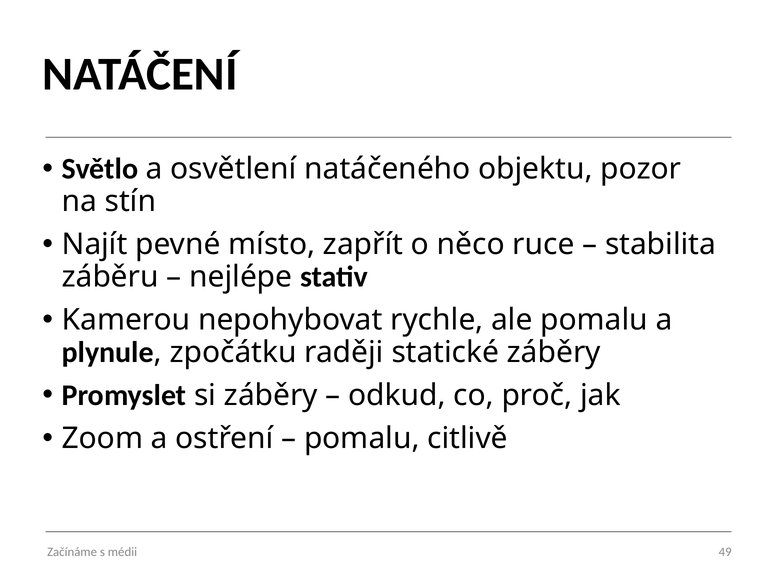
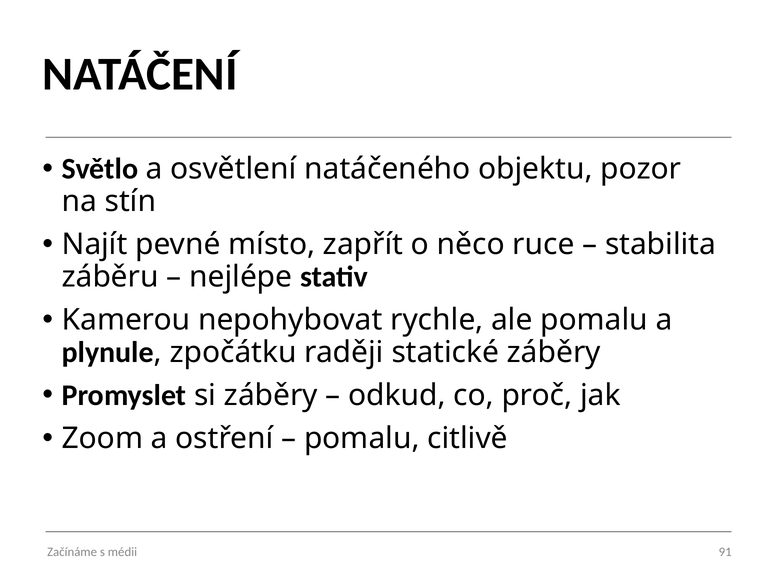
49: 49 -> 91 (725, 552)
